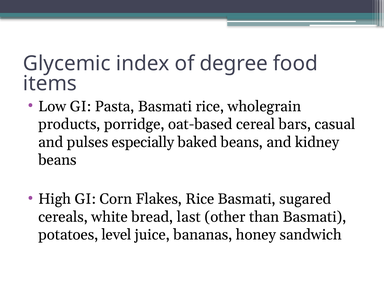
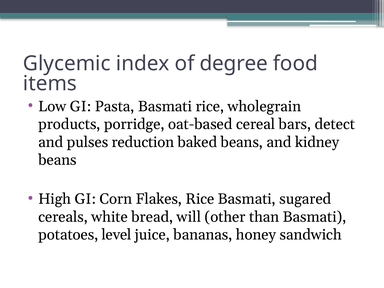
casual: casual -> detect (335, 124)
especially: especially -> reduction (143, 142)
last: last -> will (189, 217)
